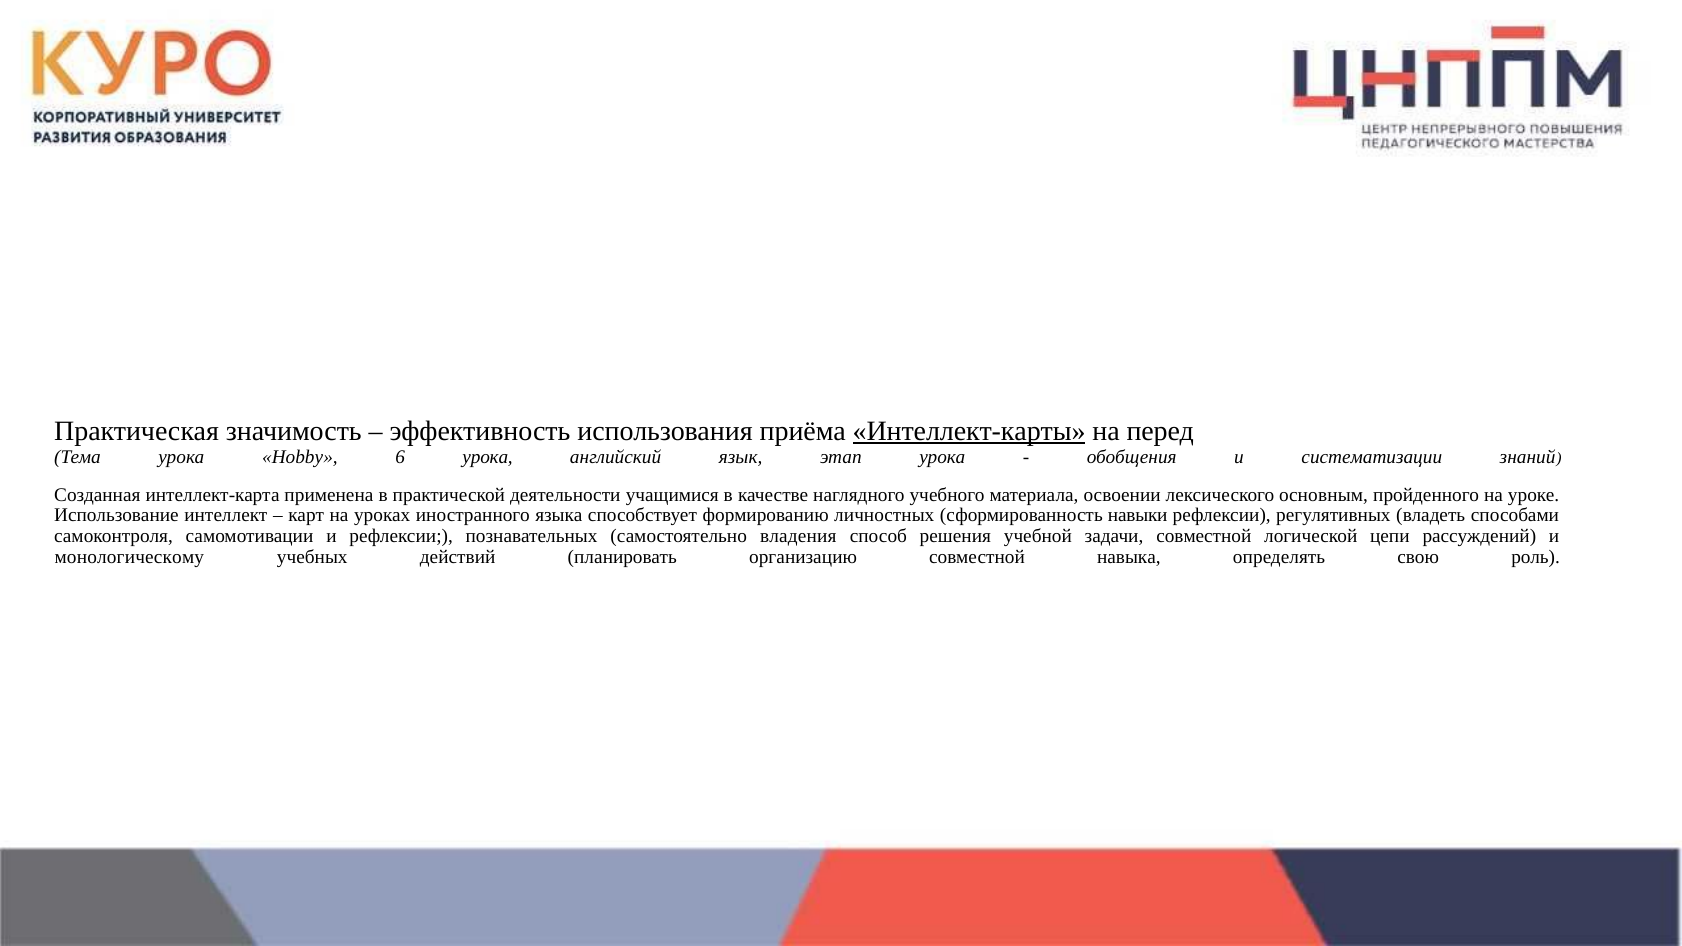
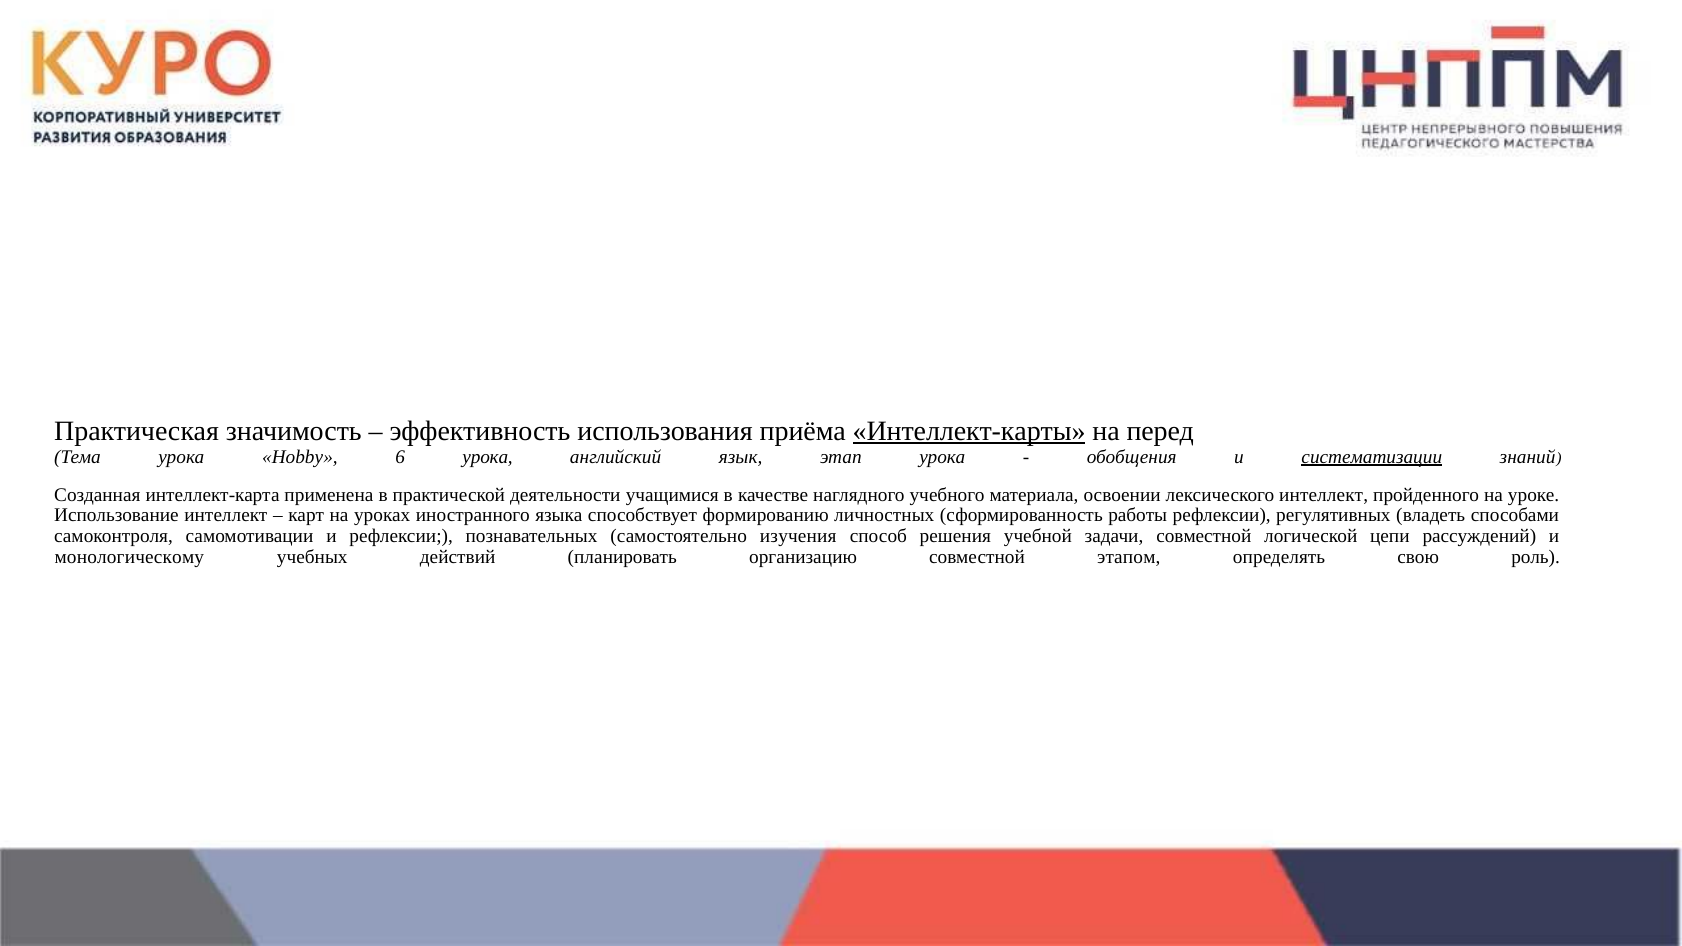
систематизации underline: none -> present (1372, 457)
лексического основным: основным -> интеллект (1324, 495)
навыки: навыки -> работы (1138, 516)
владения: владения -> изучения (798, 536)
навыка: навыка -> этапом (1129, 557)
